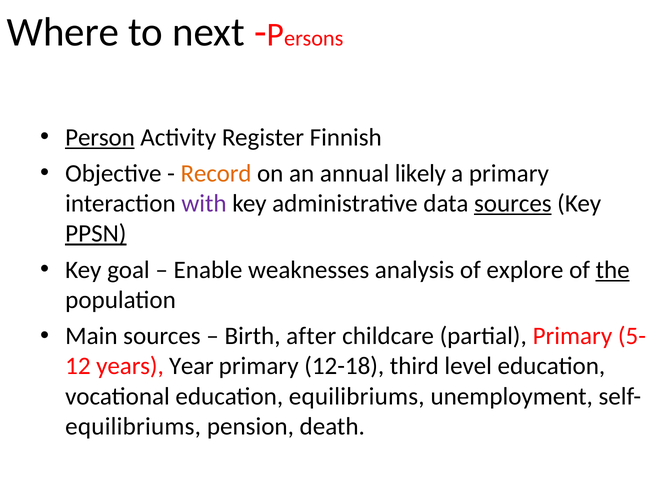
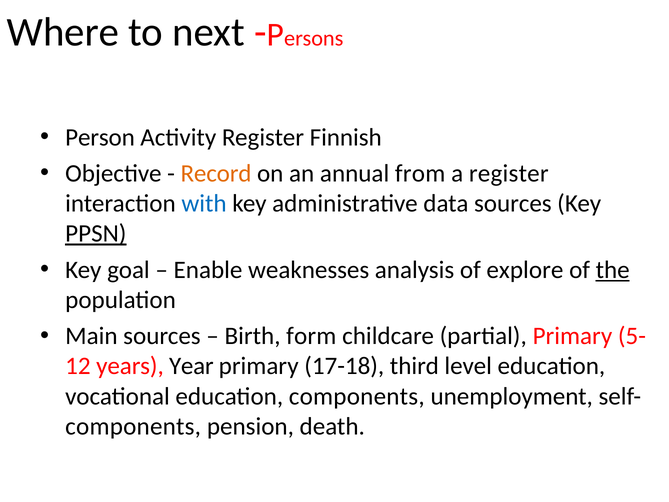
Person underline: present -> none (100, 137)
likely: likely -> from (420, 173)
a primary: primary -> register (509, 173)
with colour: purple -> blue (204, 203)
sources underline: present -> none (513, 203)
after: after -> form (311, 336)
12-18: 12-18 -> 17-18 (344, 366)
education equilibriums: equilibriums -> components (357, 396)
equilibriums: equilibriums -> components (133, 426)
